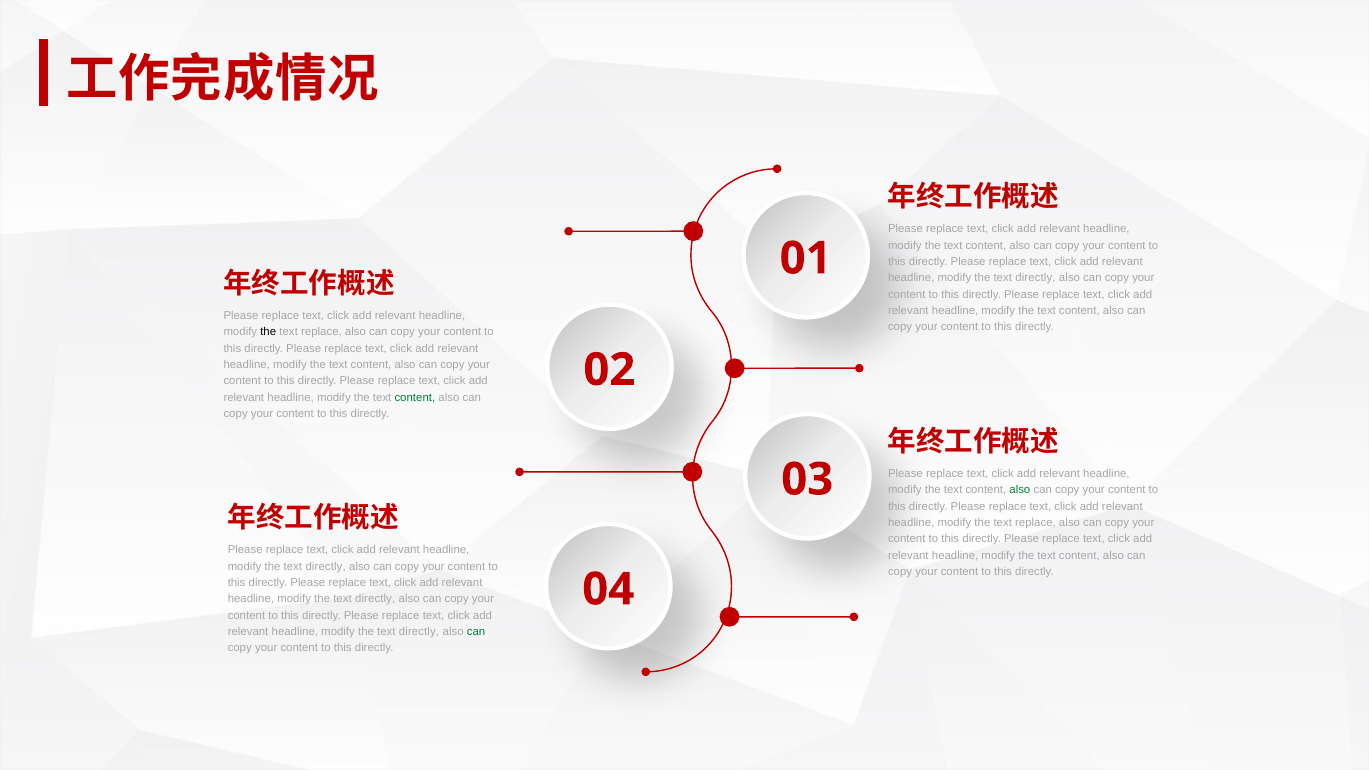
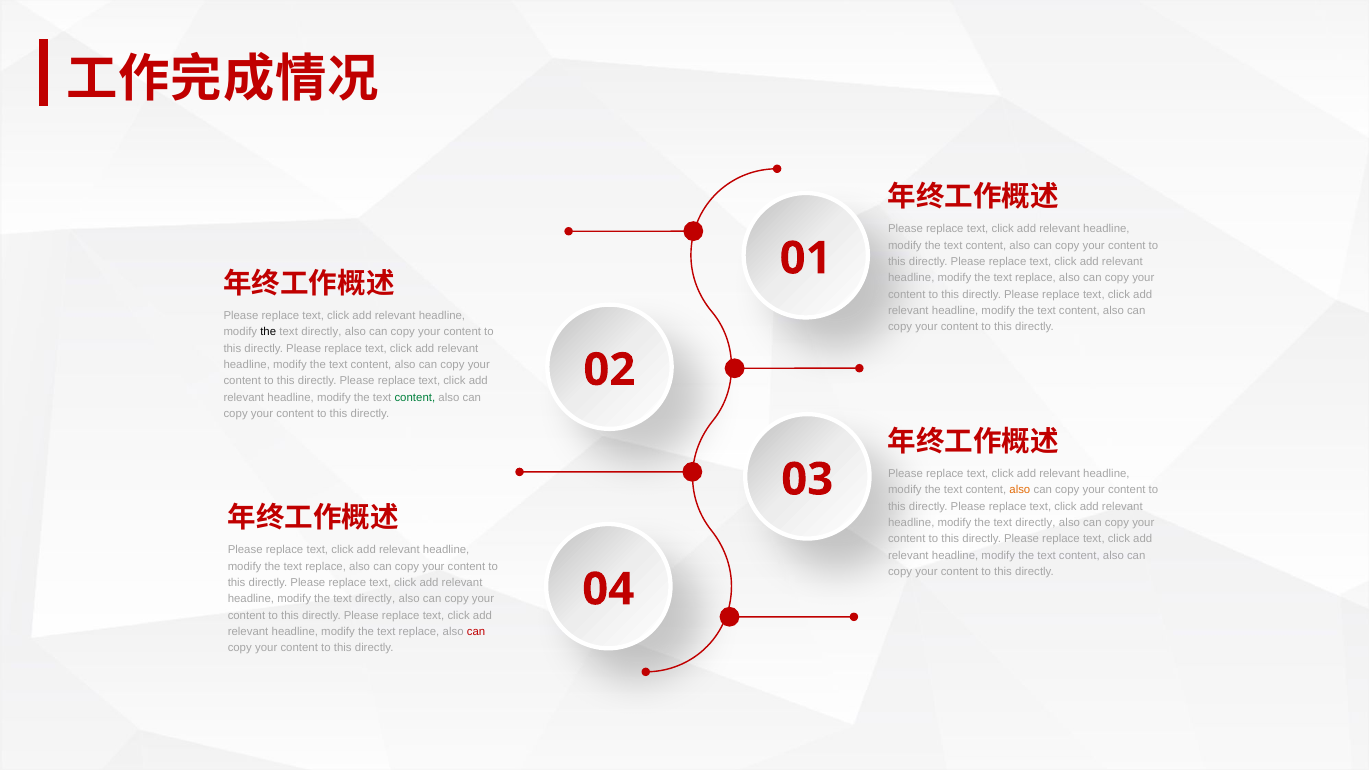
directly: directly -> replace (1035, 278)
replace: replace -> directly (321, 332)
also colour: green -> orange (1020, 490)
replace: replace -> directly (1035, 523)
directly: directly -> replace (326, 566)
directly: directly -> replace (419, 632)
can colour: green -> red (476, 632)
